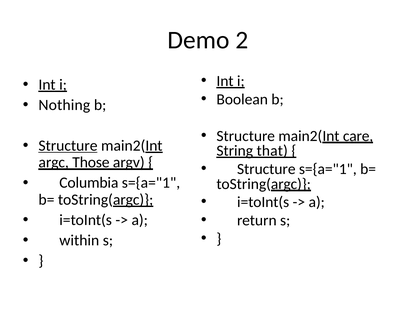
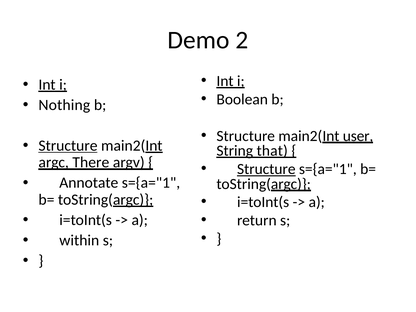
care: care -> user (358, 136)
Those: Those -> There (91, 162)
Structure underline: none -> present (266, 169)
Columbia: Columbia -> Annotate (89, 183)
